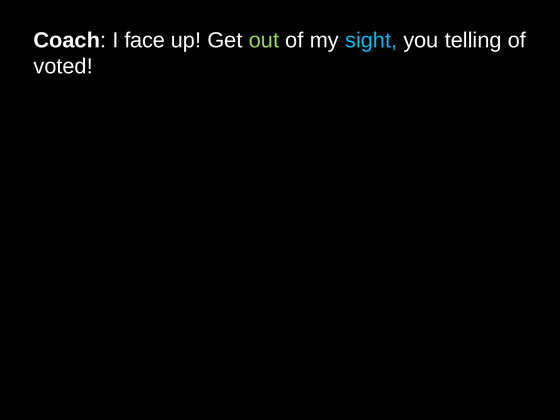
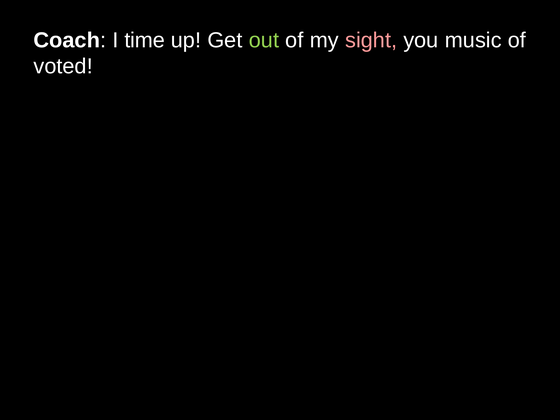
face: face -> time (145, 40)
sight colour: light blue -> pink (371, 40)
telling: telling -> music (473, 40)
